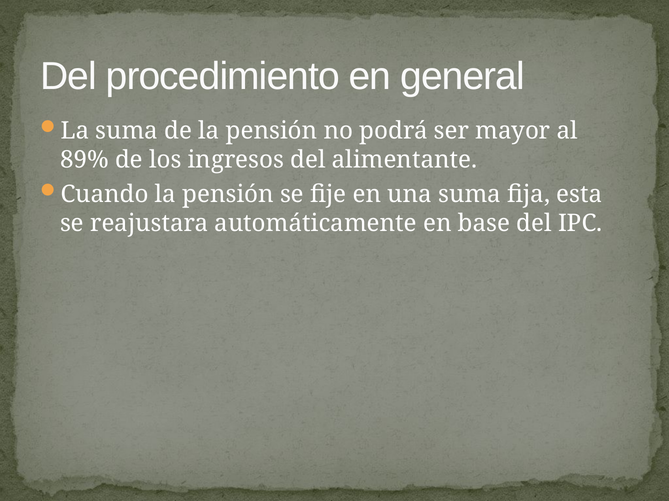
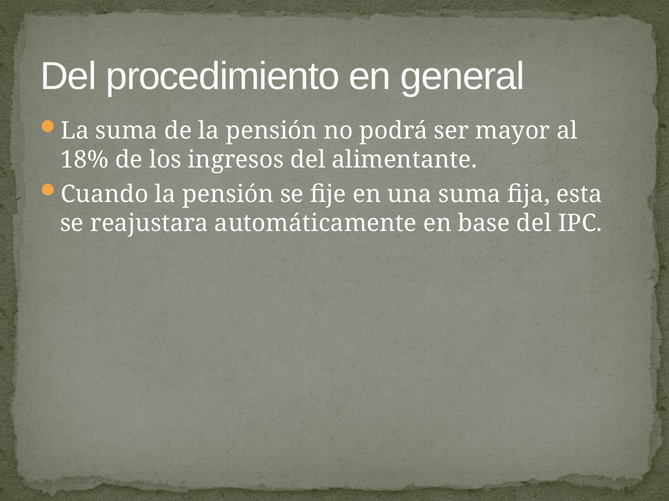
89%: 89% -> 18% (84, 160)
